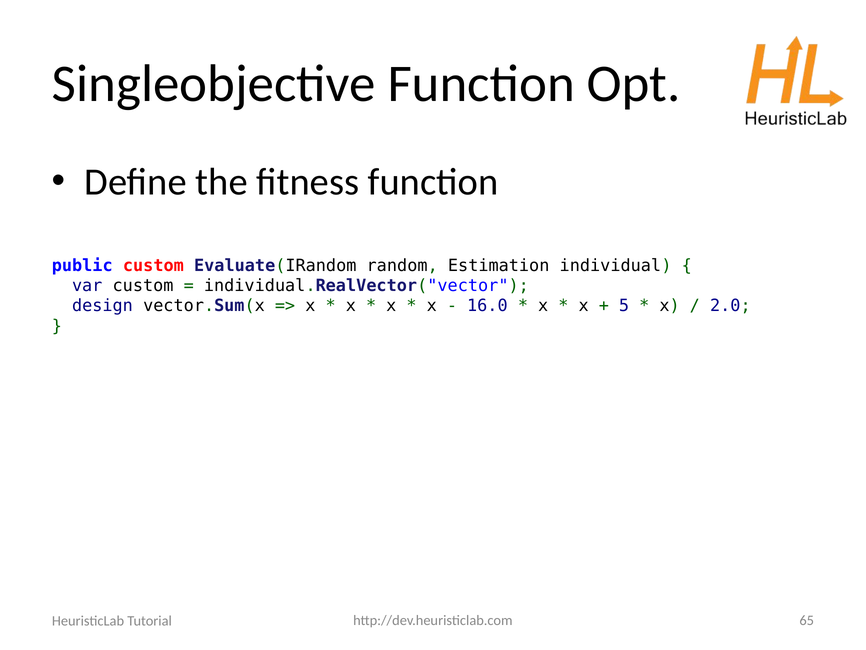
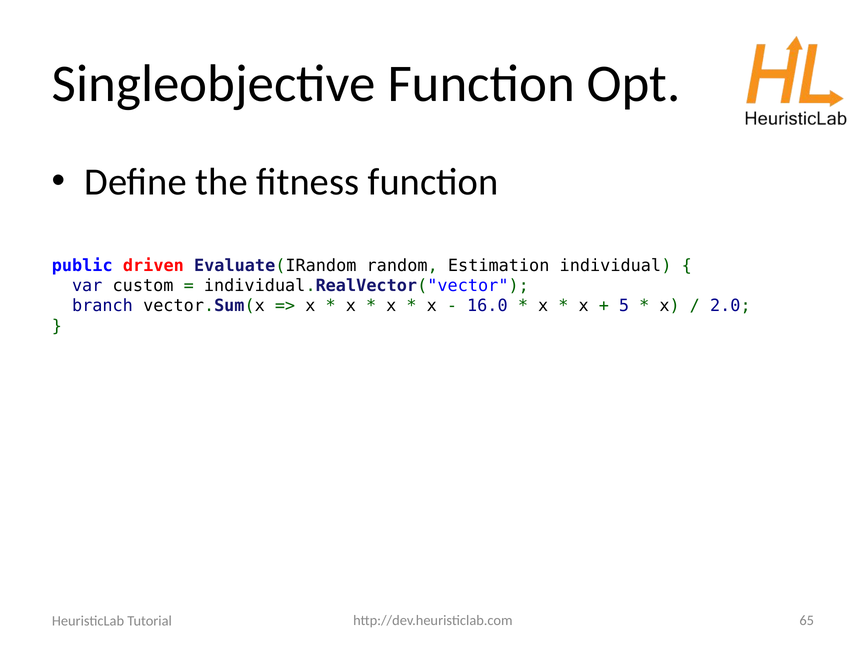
public custom: custom -> driven (153, 265)
design: design -> branch (102, 306)
